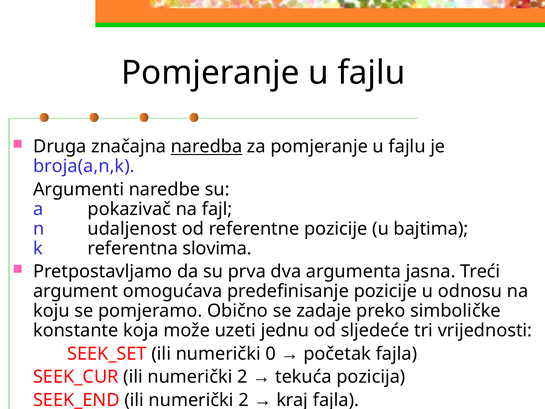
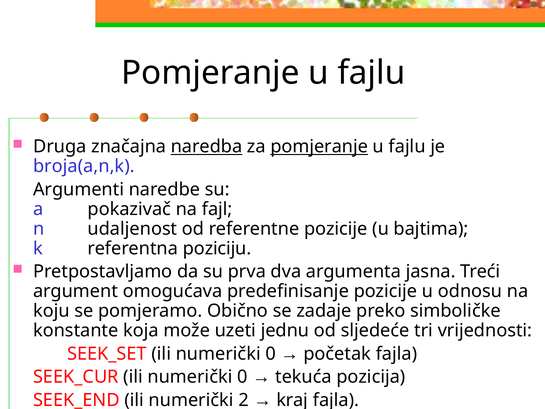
pomjeranje underline: none -> present (319, 147)
slovima: slovima -> poziciju (217, 248)
SEEK_CUR ili numerički 2: 2 -> 0 (242, 377)
